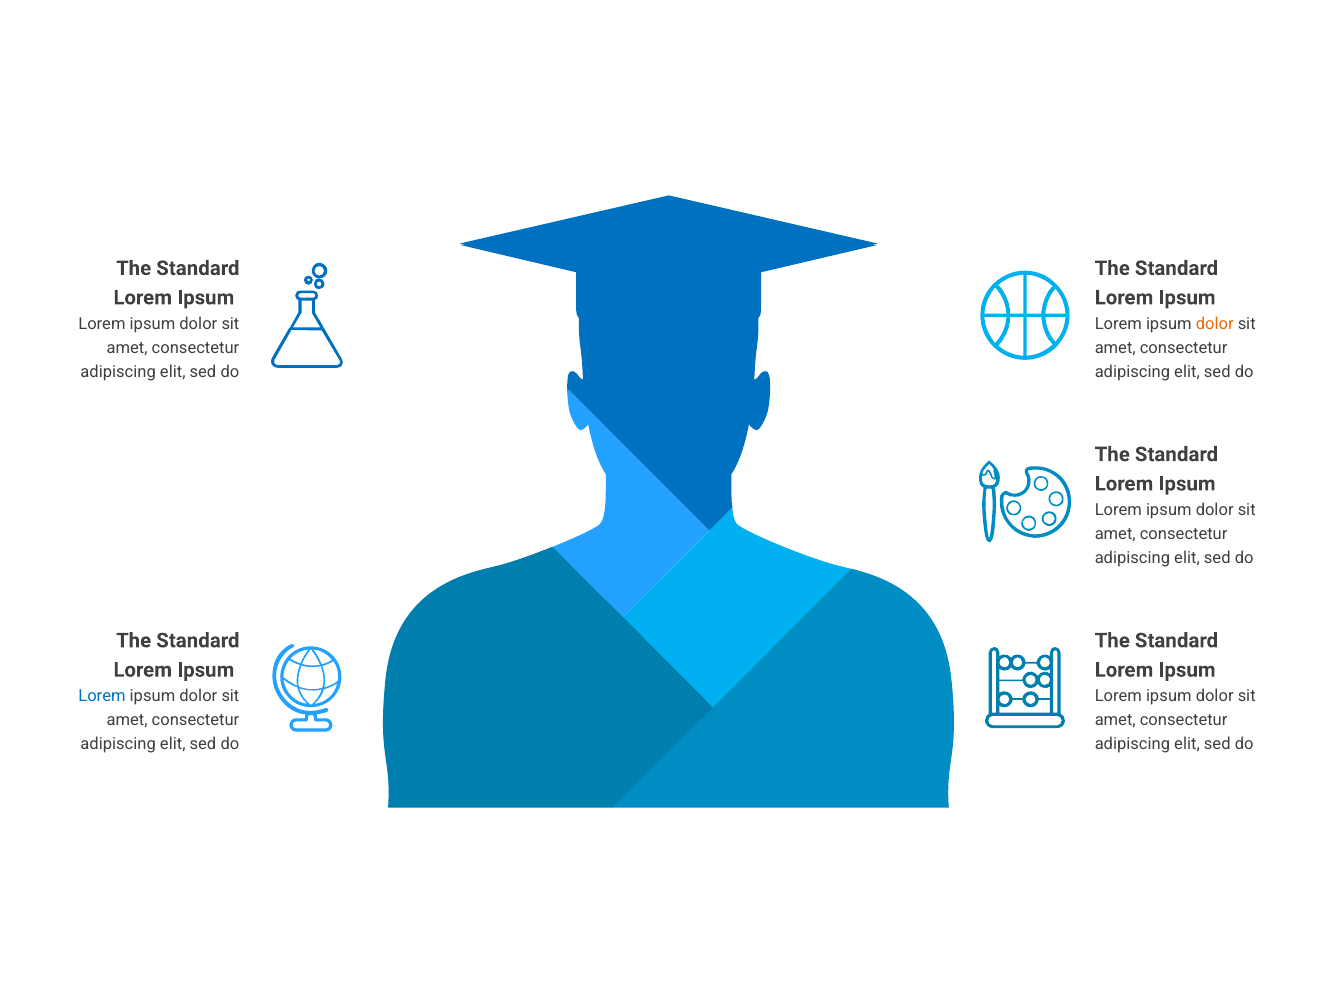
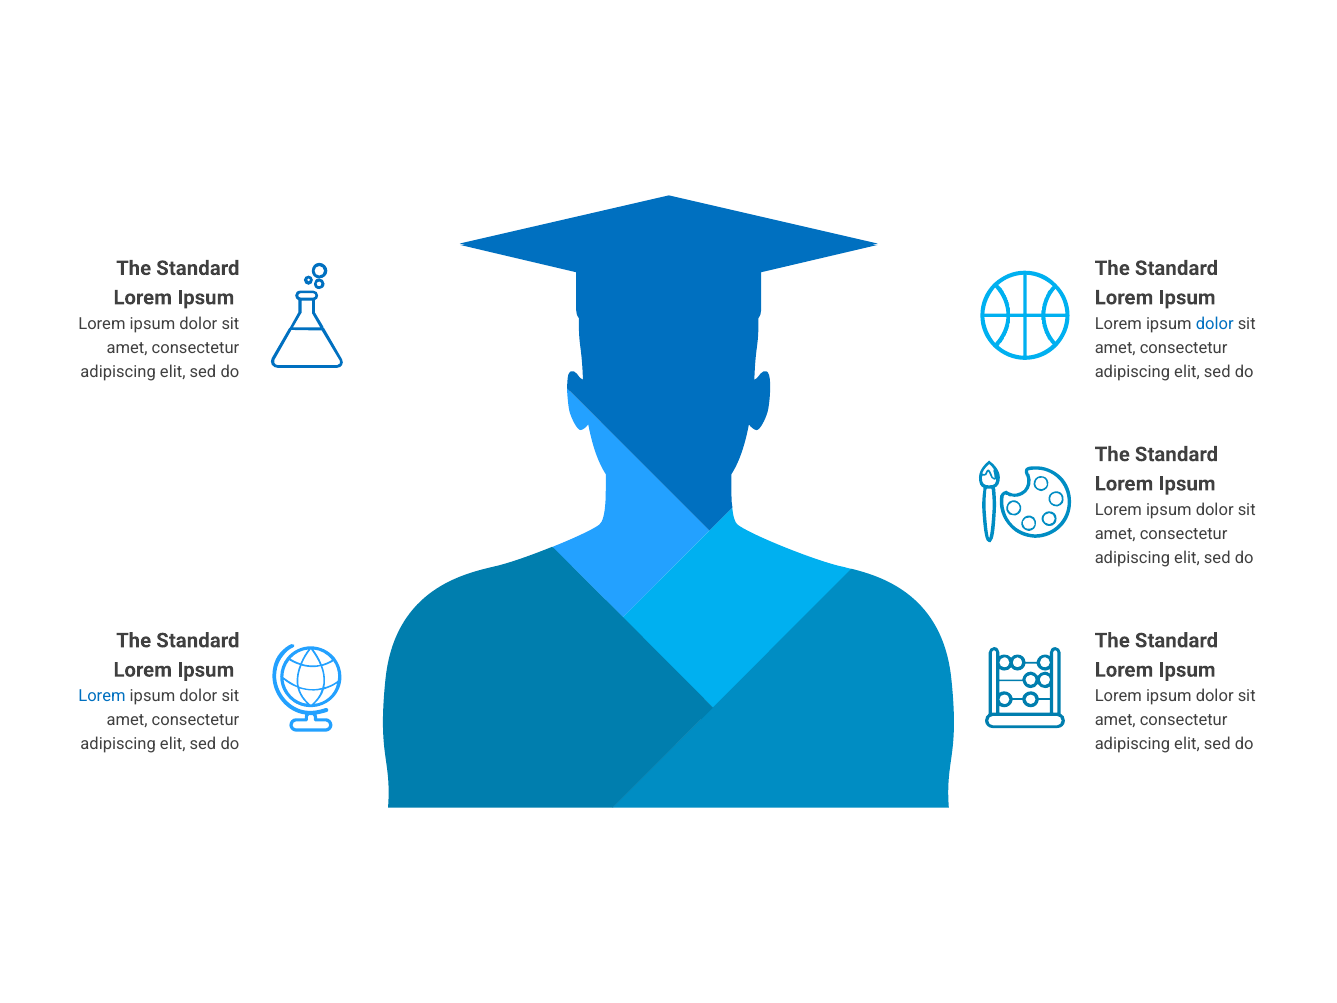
dolor colour: orange -> blue (1215, 324)
